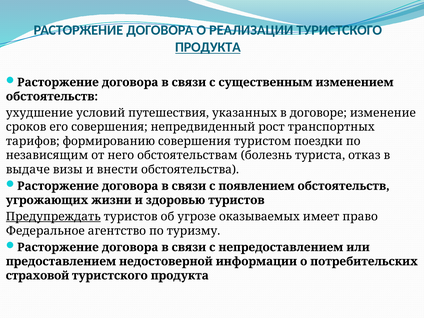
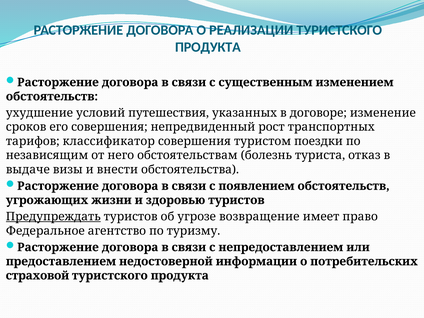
ПРОДУКТА underline: present -> none (208, 47)
формированию: формированию -> классификатор (109, 141)
оказываемых: оказываемых -> возвращение (259, 217)
